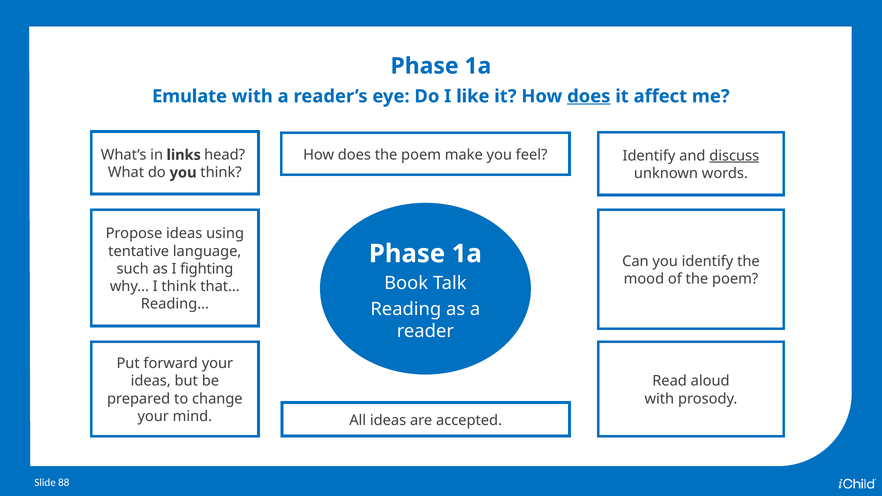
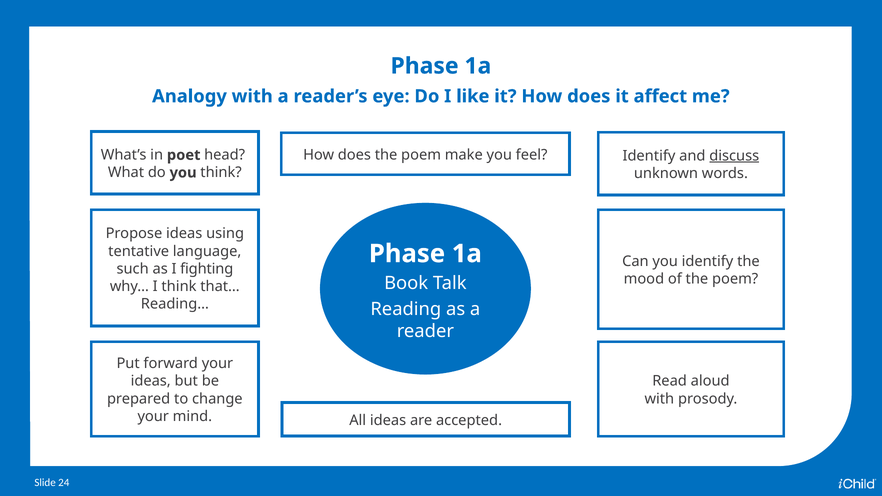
Emulate: Emulate -> Analogy (189, 96)
does underline: present -> none (589, 96)
links: links -> poet (184, 155)
88: 88 -> 24 (64, 483)
